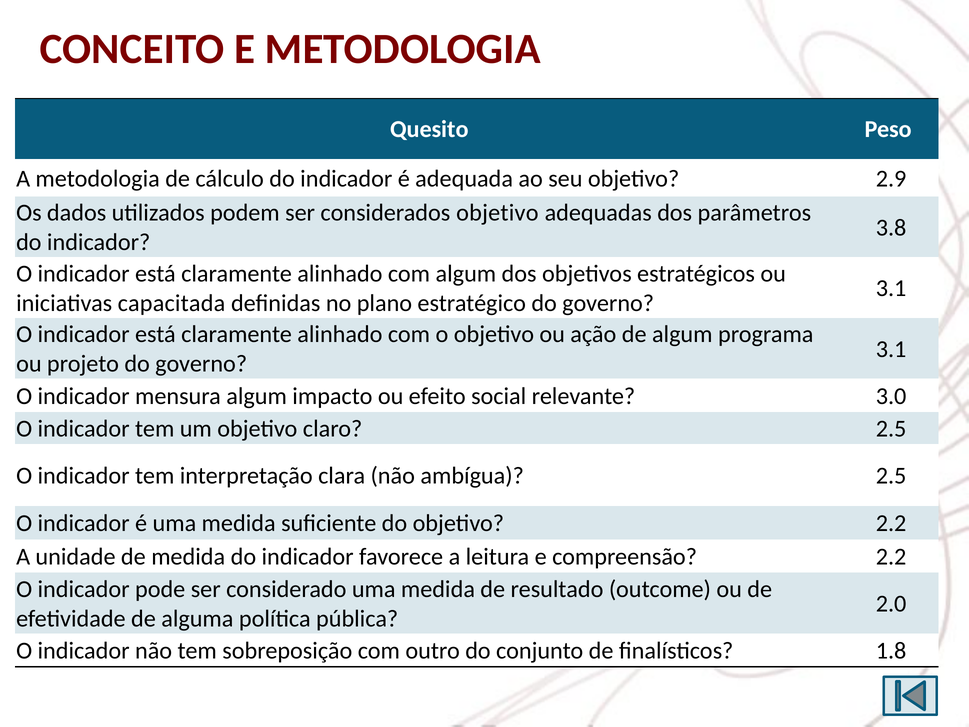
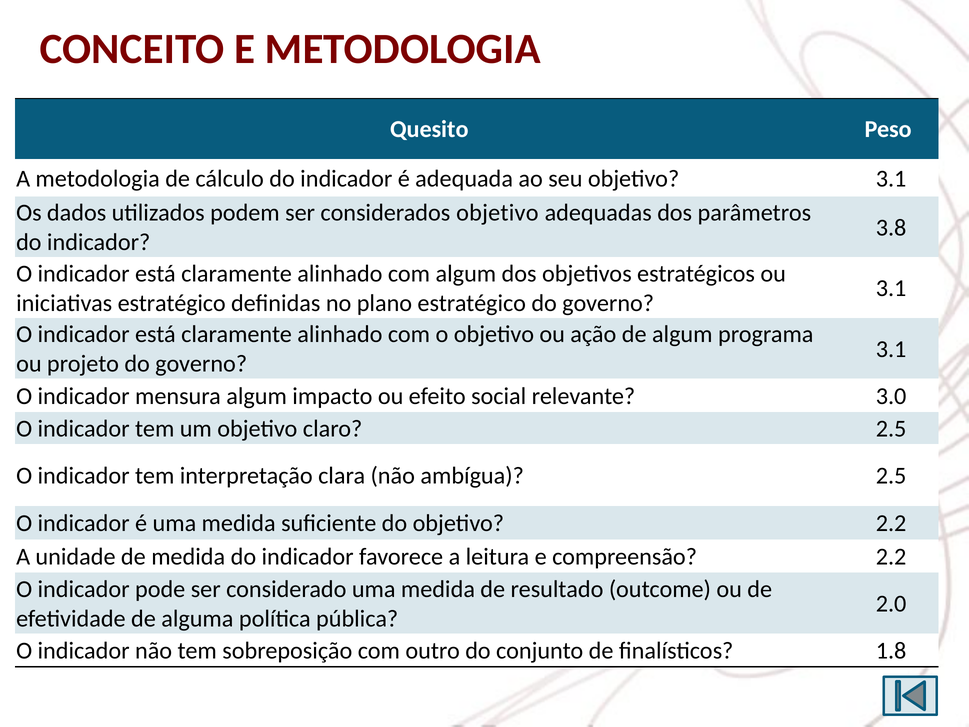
objetivo 2.9: 2.9 -> 3.1 (891, 178)
iniciativas capacitada: capacitada -> estratégico (172, 303)
